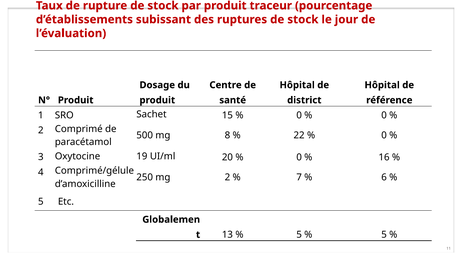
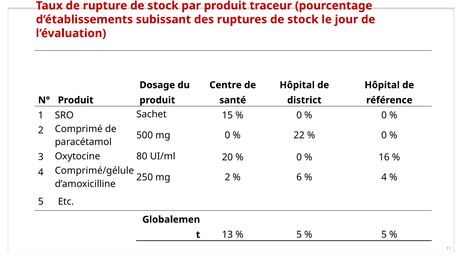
mg 8: 8 -> 0 (227, 135)
19: 19 -> 80 (142, 156)
7: 7 -> 6 (299, 177)
6: 6 -> 4 (384, 177)
